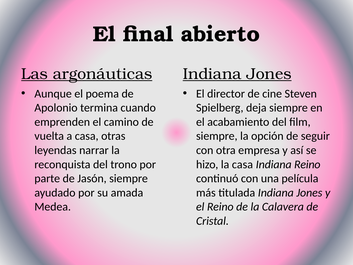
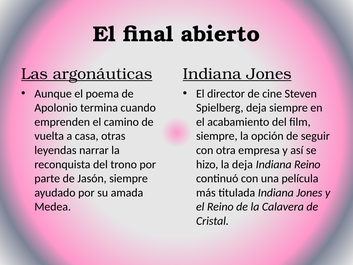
la casa: casa -> deja (242, 164)
